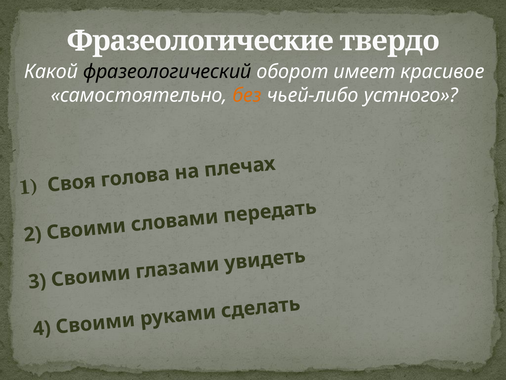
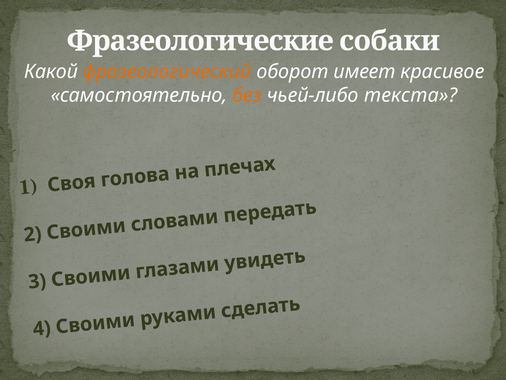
твердо: твердо -> собаки (390, 41)
фразеологический colour: black -> orange (167, 72)
устного: устного -> текста (411, 95)
